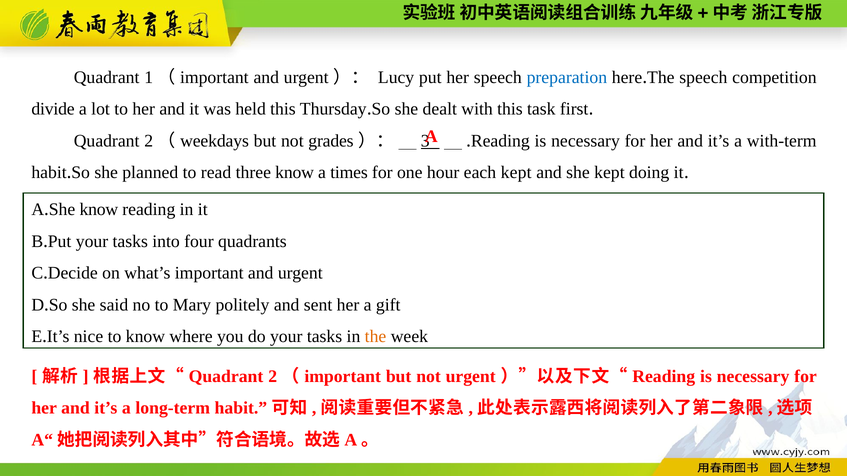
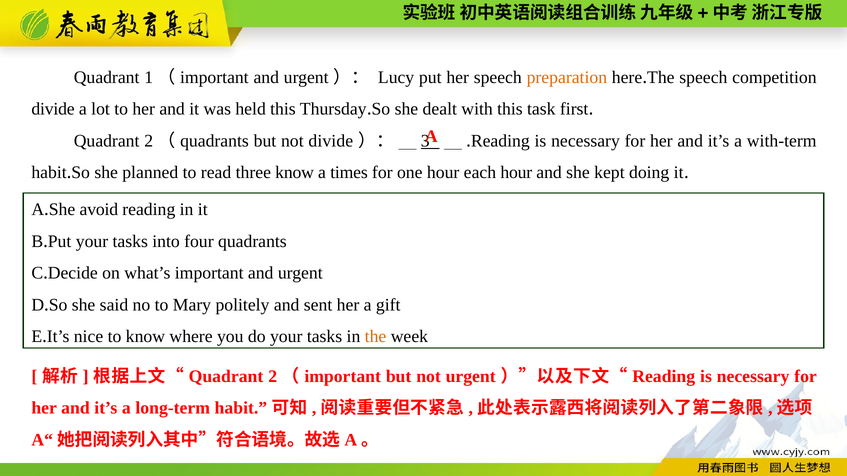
preparation colour: blue -> orange (567, 77)
weekdays: weekdays -> quadrants (214, 141)
not grades: grades -> divide (331, 141)
each kept: kept -> hour (516, 173)
She know: know -> avoid (99, 210)
